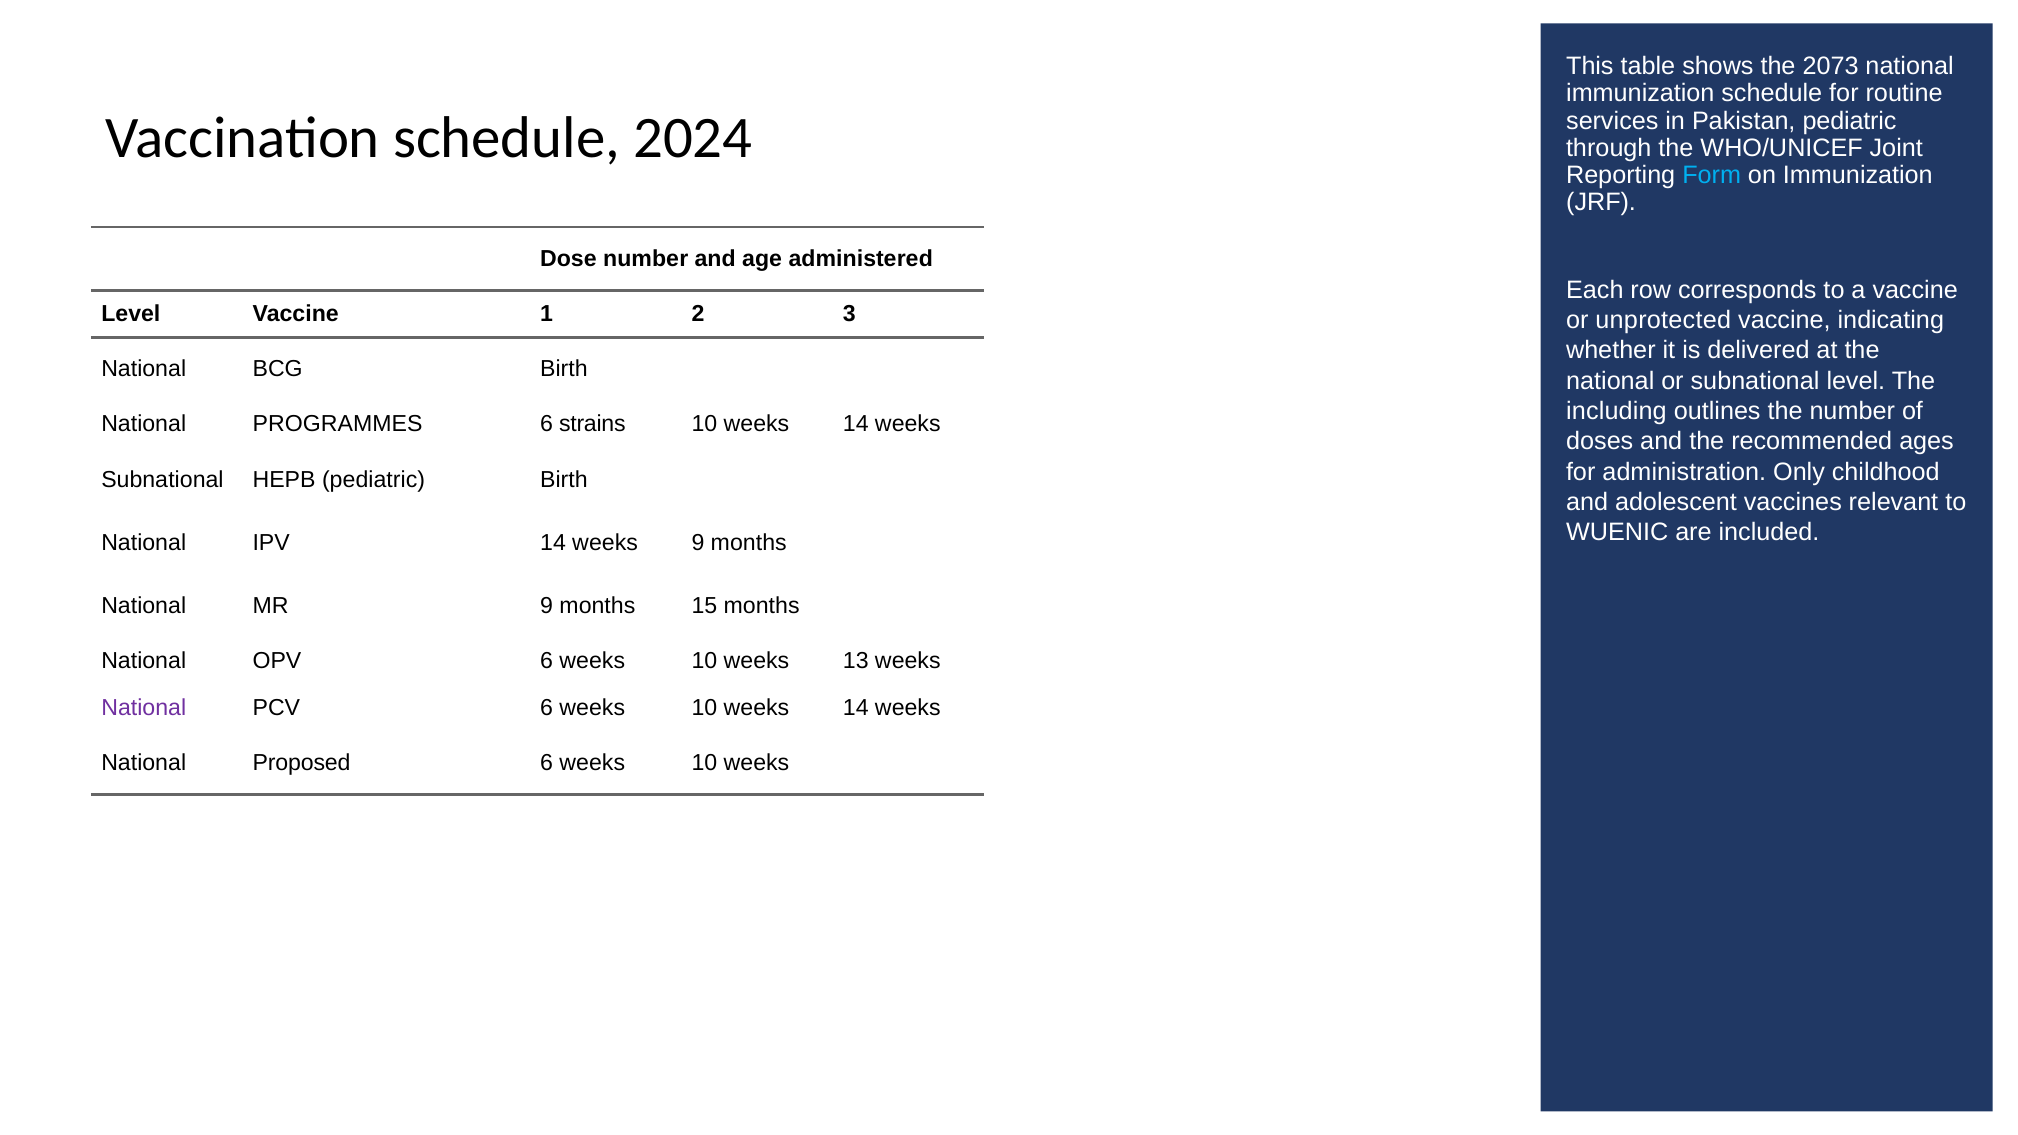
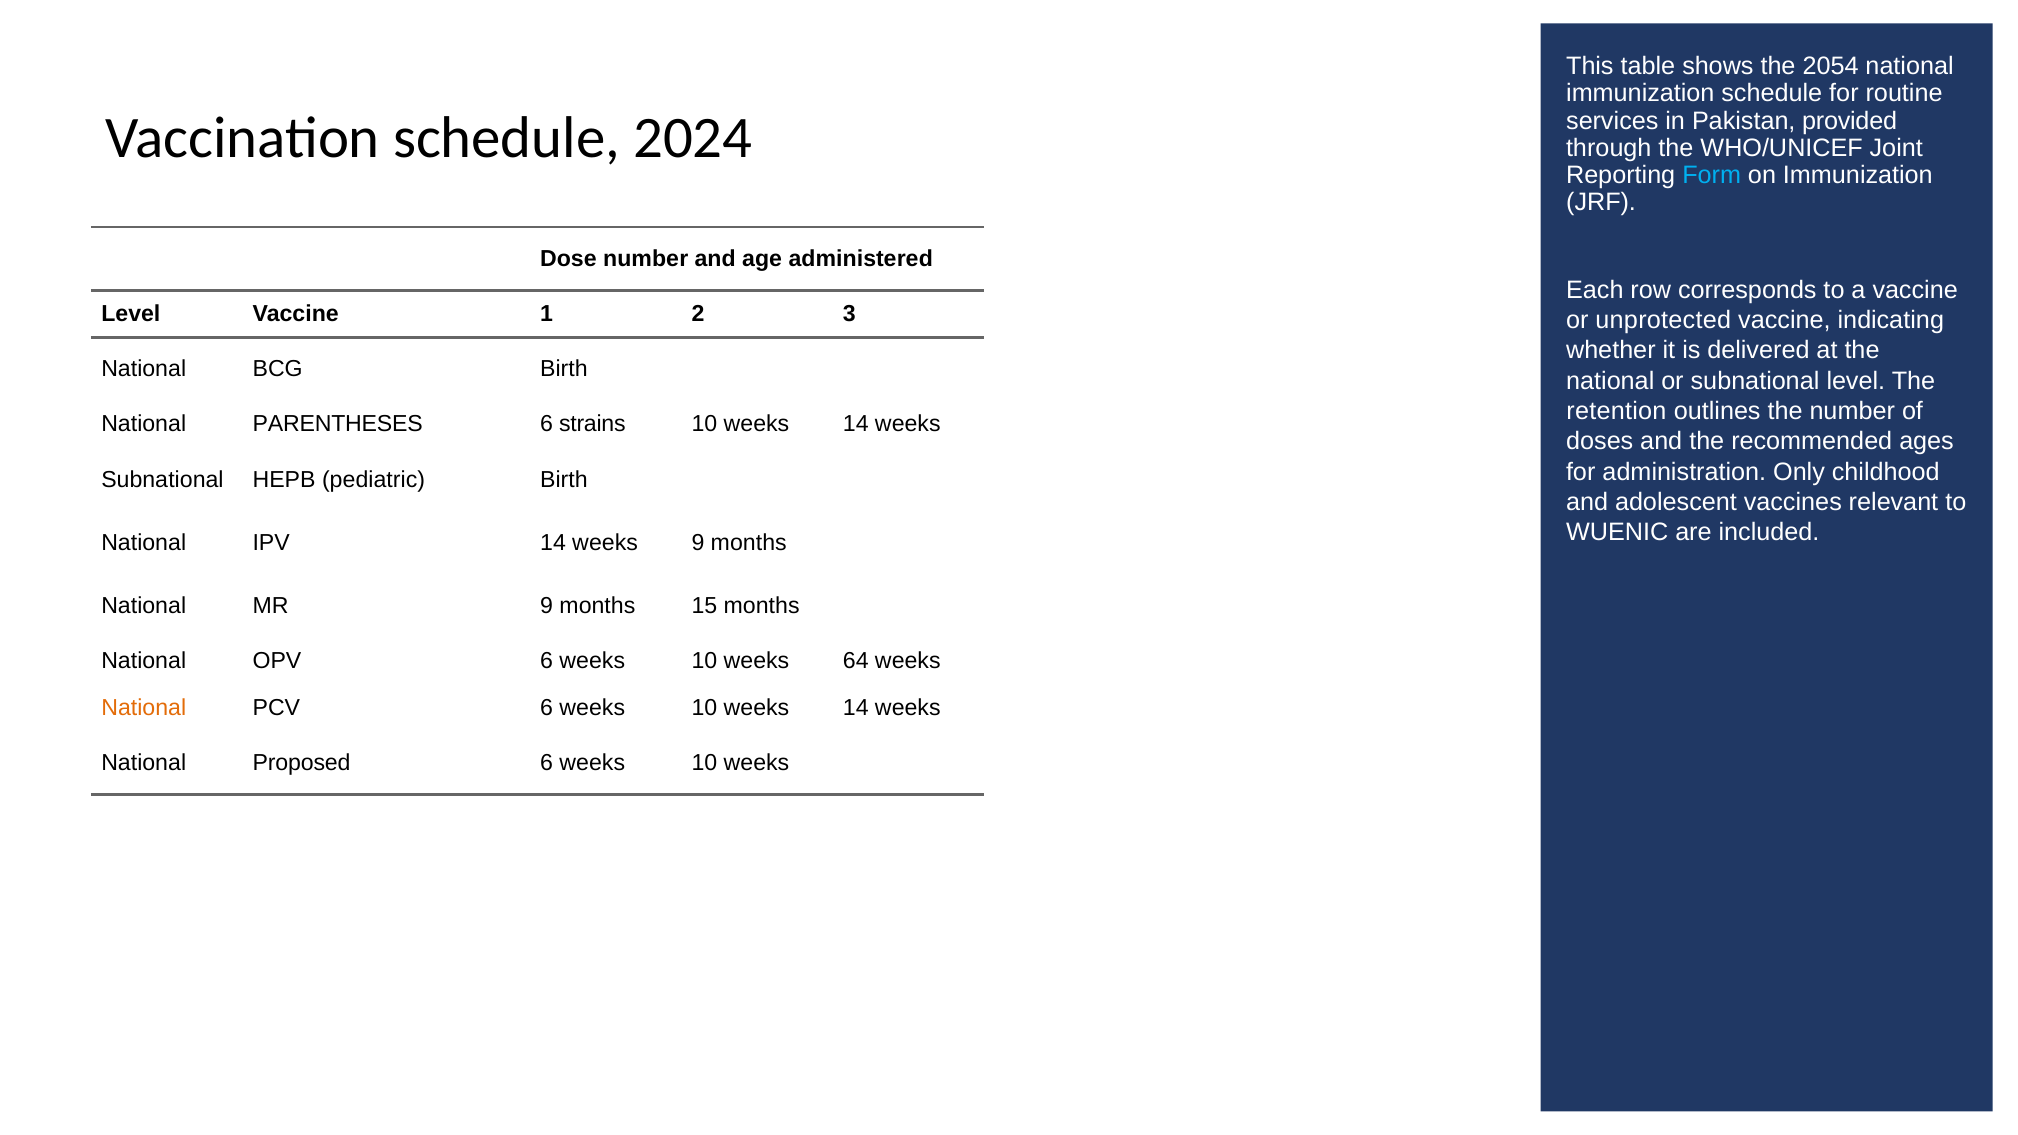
2073: 2073 -> 2054 (1831, 66)
Pakistan pediatric: pediatric -> provided (1850, 121)
including: including -> retention (1616, 411)
PROGRAMMES: PROGRAMMES -> PARENTHESES (338, 424)
13: 13 -> 64 (856, 661)
National colour: purple -> orange (144, 708)
